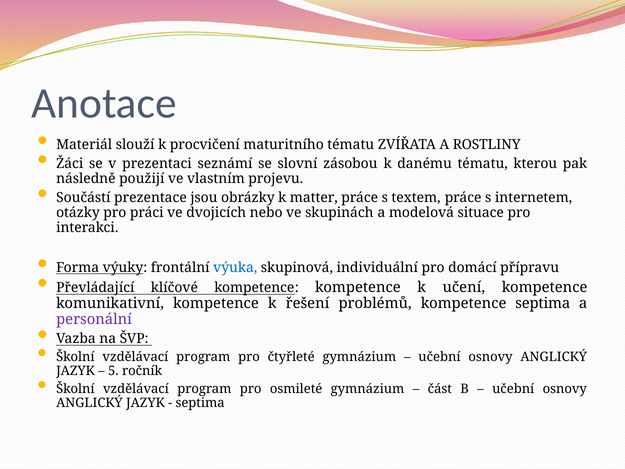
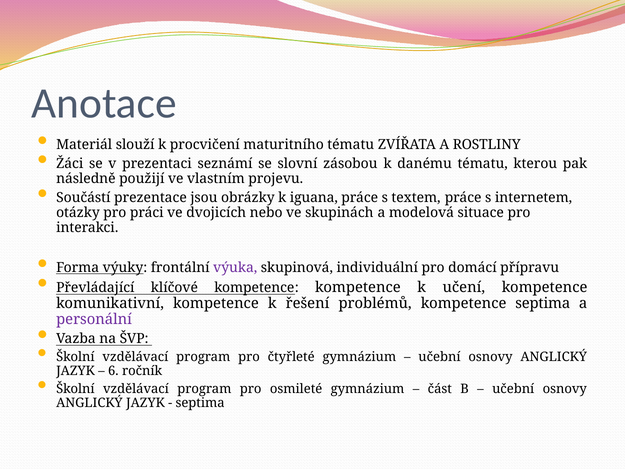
matter: matter -> iguana (314, 198)
výuka colour: blue -> purple (235, 267)
5: 5 -> 6 (113, 371)
